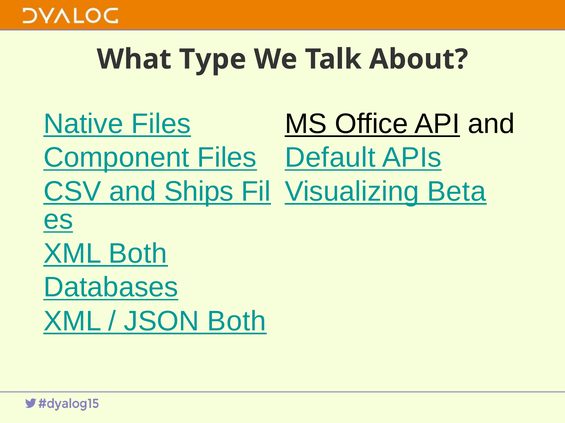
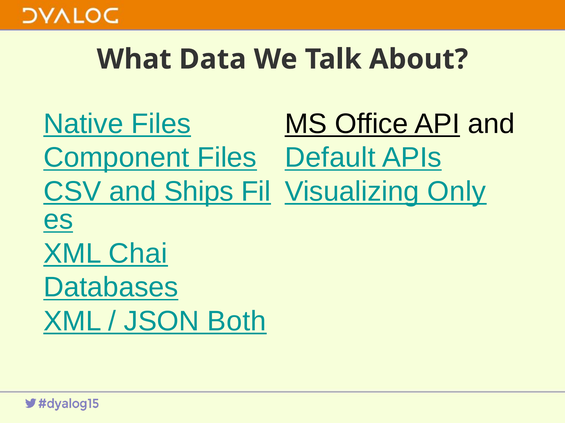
Type: Type -> Data (213, 59)
Beta: Beta -> Only (457, 192)
XML Both: Both -> Chai (138, 254)
